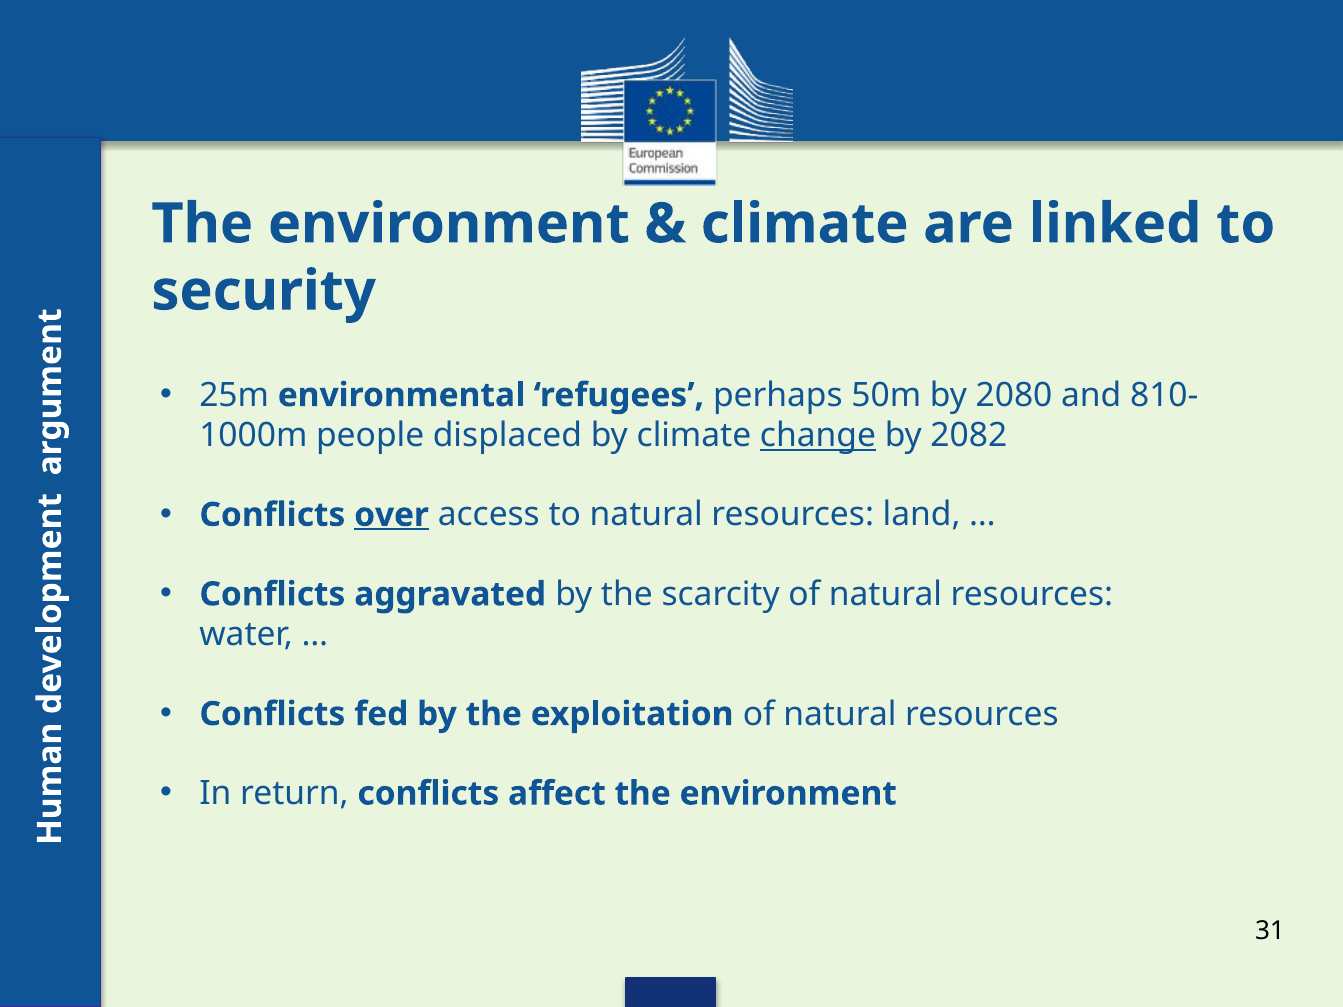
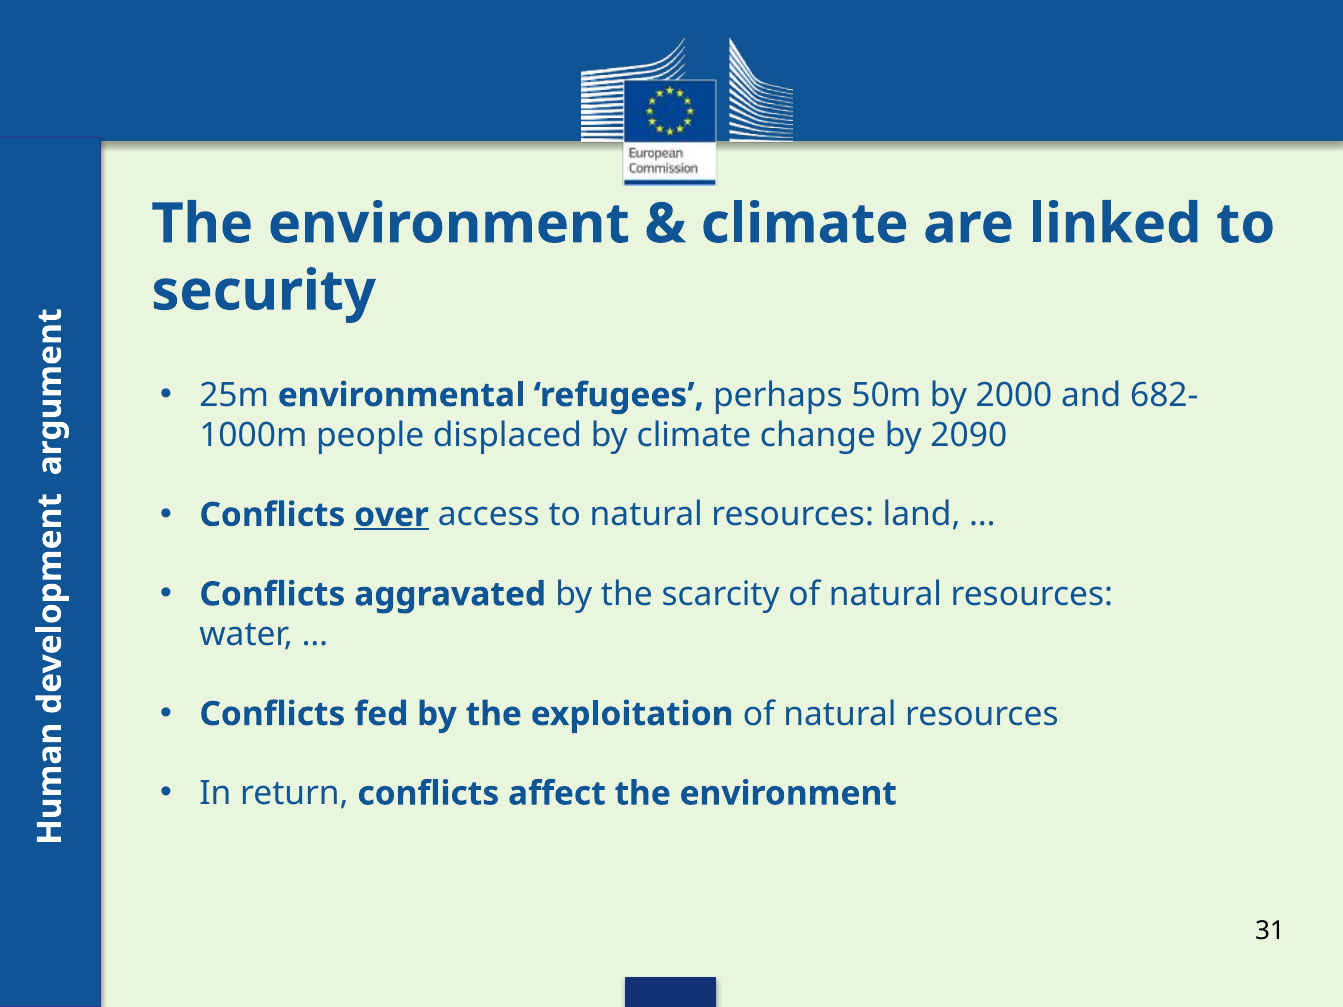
2080: 2080 -> 2000 (1014, 395)
810-: 810- -> 682- (1164, 395)
change underline: present -> none (818, 435)
2082: 2082 -> 2090 (969, 435)
